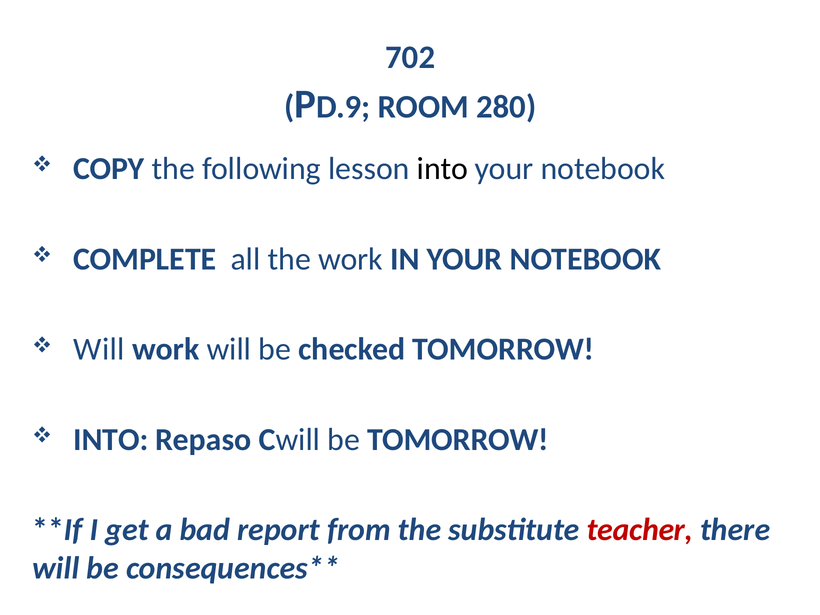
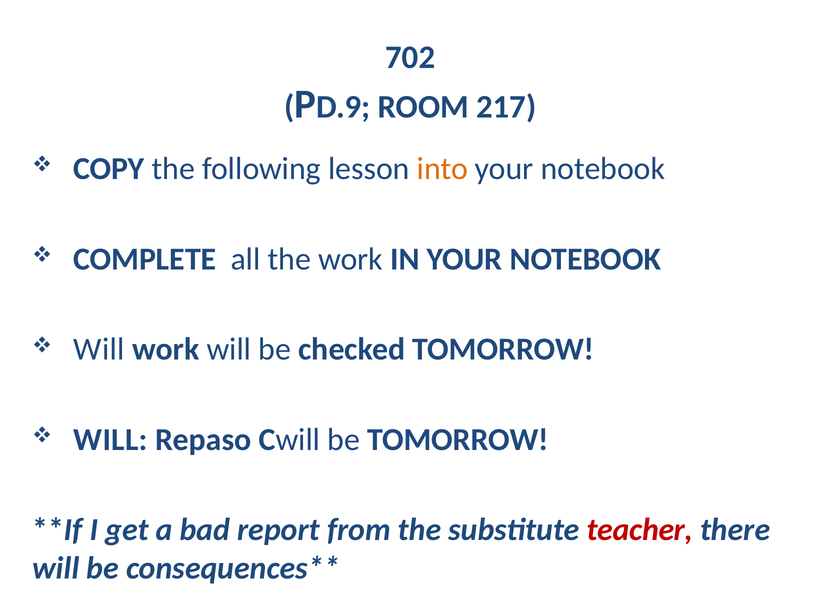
280: 280 -> 217 (506, 107)
into colour: black -> orange (442, 169)
INTO: INTO -> WILL (111, 440)
